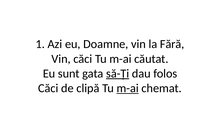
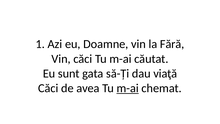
să-Ți underline: present -> none (118, 73)
folos: folos -> viaţă (165, 73)
clipă: clipă -> avea (88, 88)
